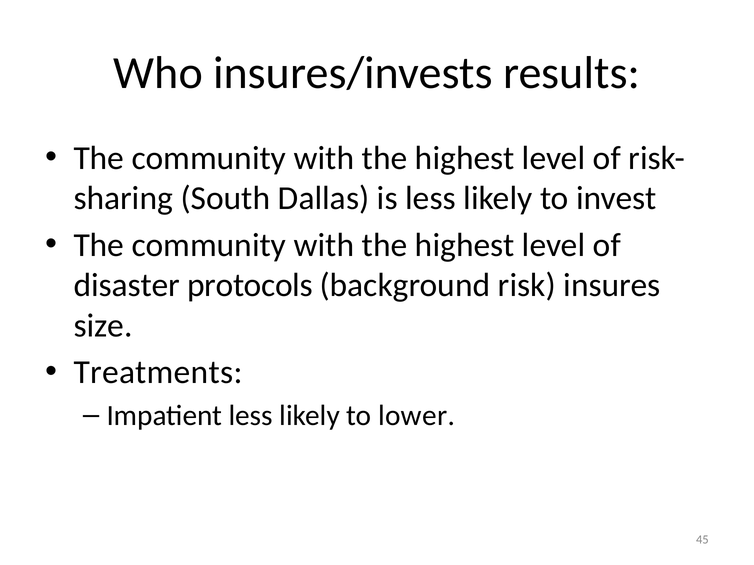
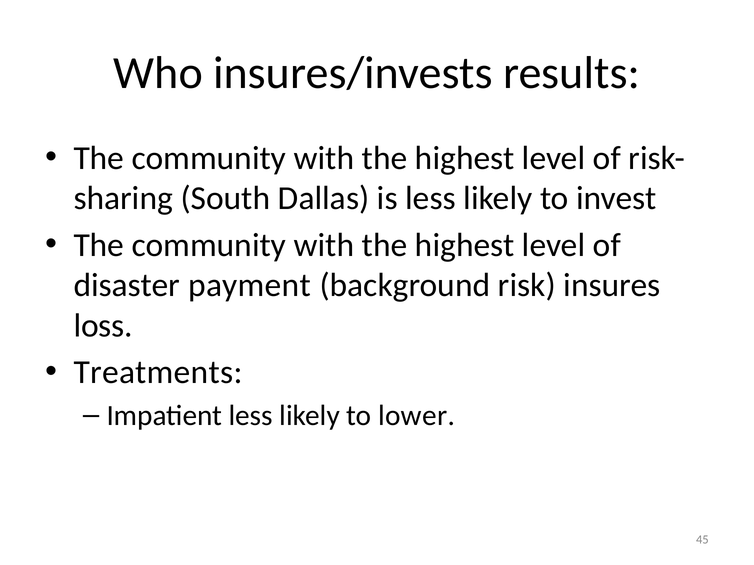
protocols: protocols -> payment (250, 286)
size: size -> loss (103, 326)
